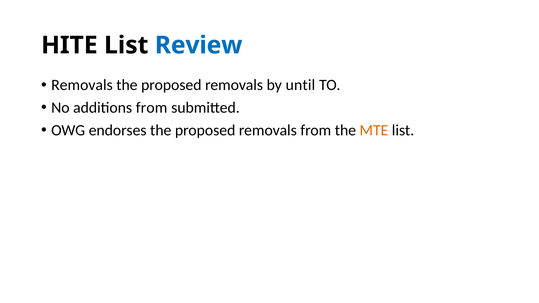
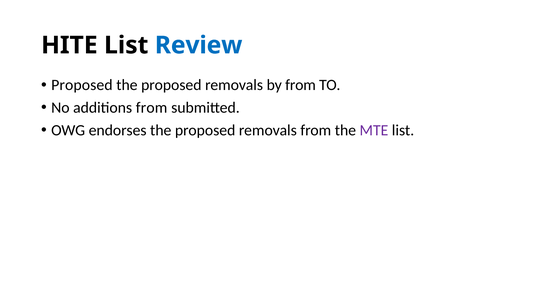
Removals: Removals -> Proposed (82, 85)
by until: until -> from (301, 85)
MTE colour: orange -> purple (374, 130)
